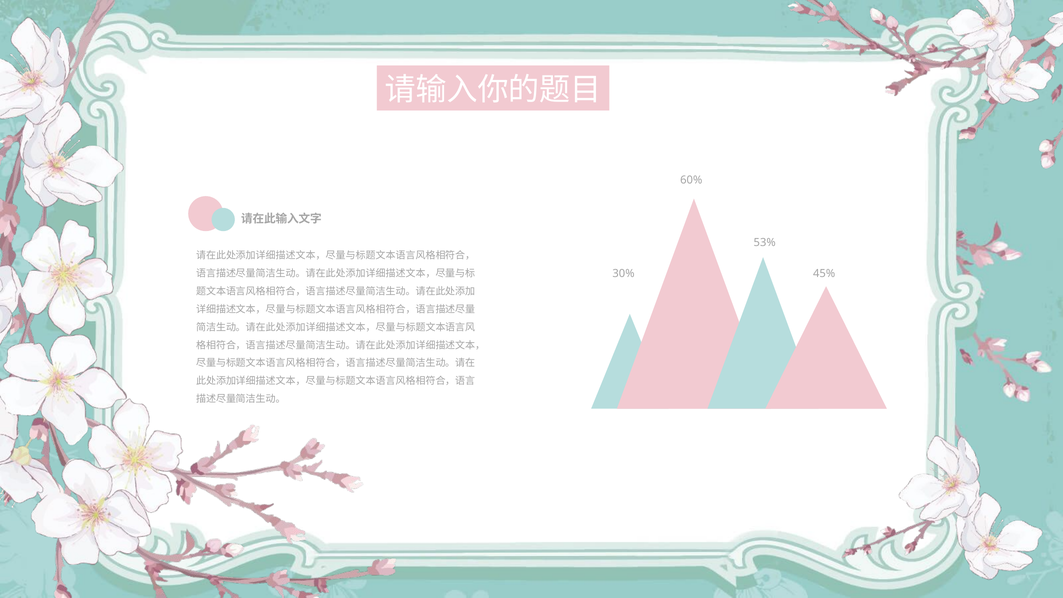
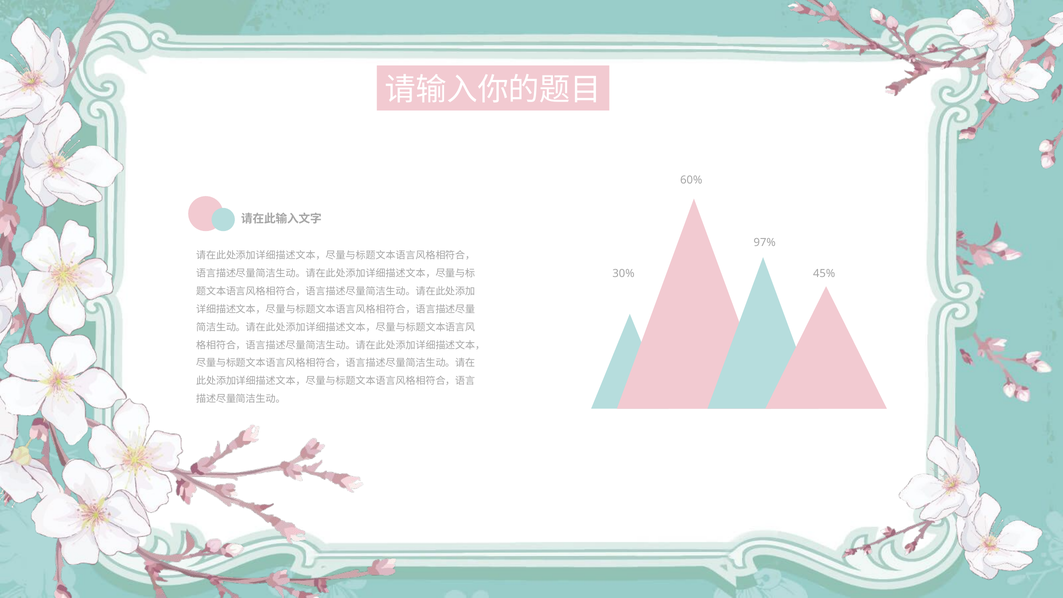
53%: 53% -> 97% (765, 242)
